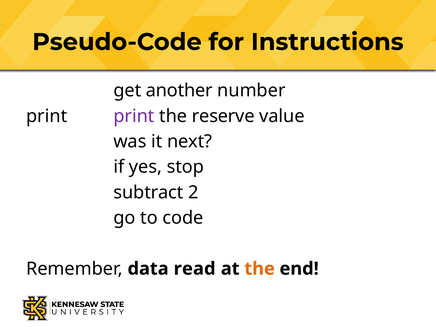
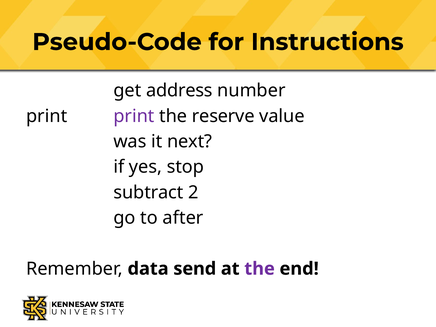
another: another -> address (179, 91)
code: code -> after (183, 218)
read: read -> send (195, 269)
the colour: orange -> purple (260, 269)
